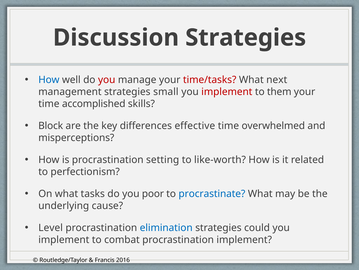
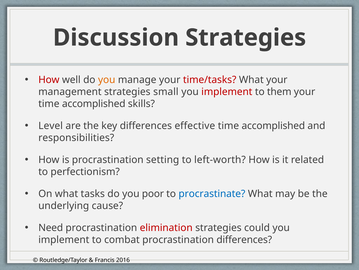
How colour: blue -> red (49, 80)
you colour: red -> orange (107, 80)
What next: next -> your (277, 80)
Block: Block -> Level (51, 125)
overwhelmed: overwhelmed -> accomplished (273, 125)
misperceptions: misperceptions -> responsibilities (76, 137)
like-worth: like-worth -> left-worth (220, 159)
Level: Level -> Need (51, 227)
elimination colour: blue -> red (166, 227)
procrastination implement: implement -> differences (244, 239)
